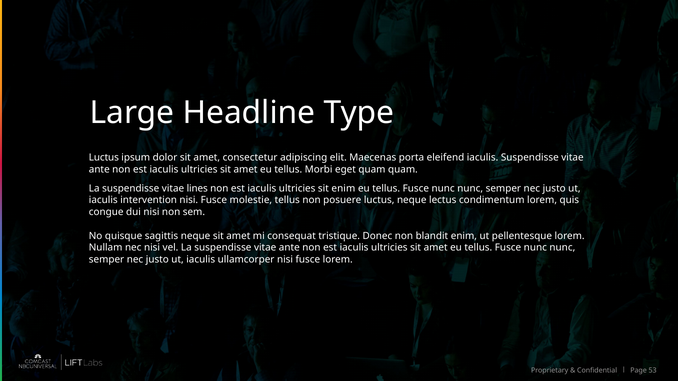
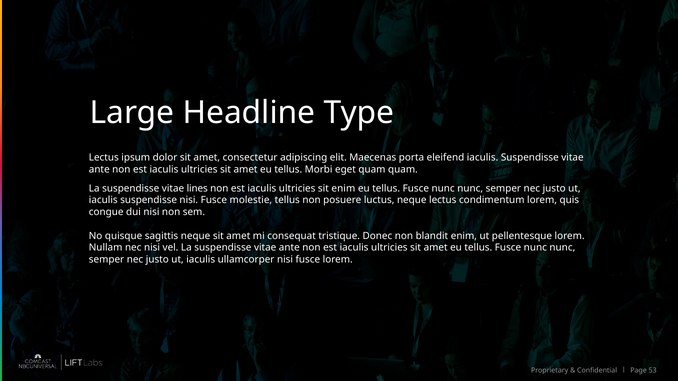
Luctus: Luctus -> Lectus (104, 158)
intervention: intervention -> suspendisse (149, 200)
